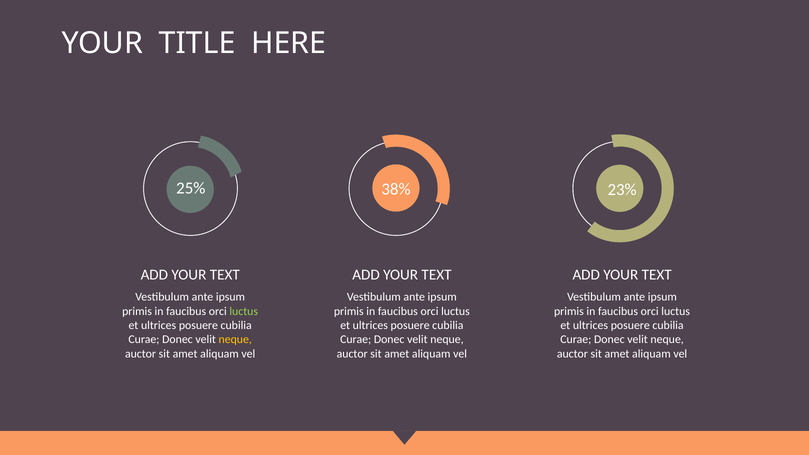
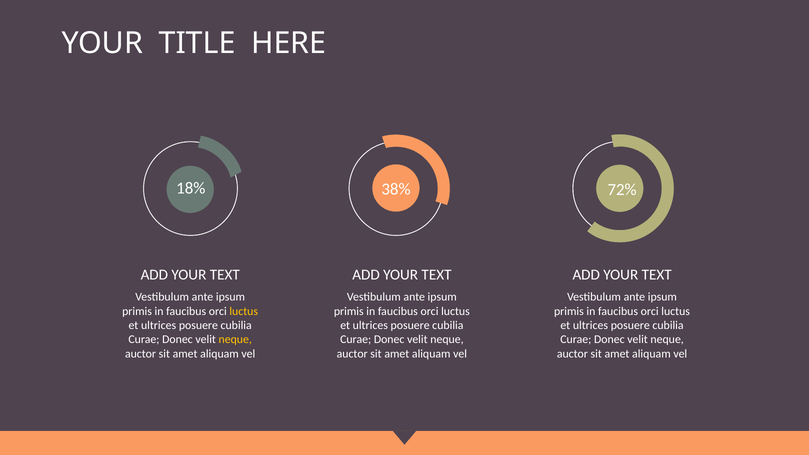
25%: 25% -> 18% (191, 188)
23%: 23% -> 72% (622, 190)
luctus colour: light green -> yellow (244, 311)
